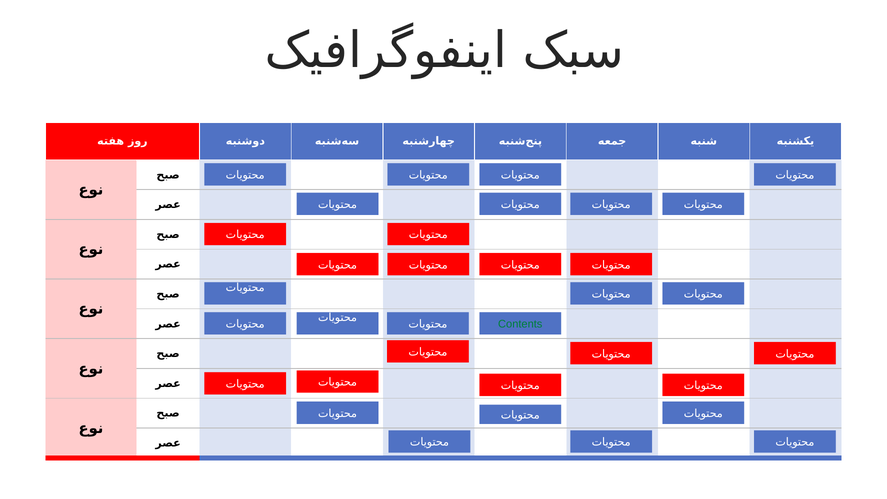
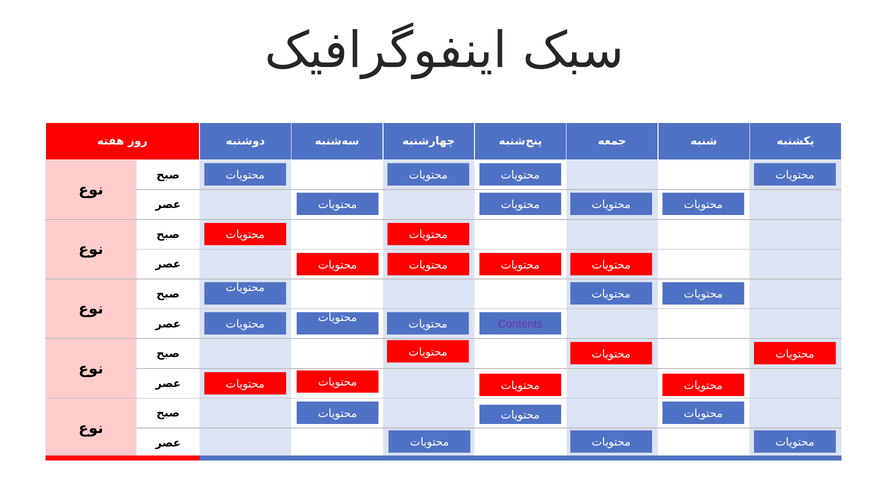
Contents colour: green -> purple (520, 324)
